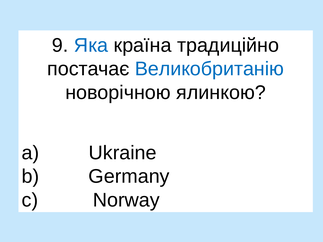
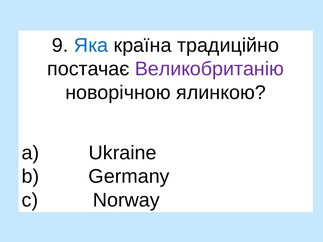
Великобританію colour: blue -> purple (209, 69)
